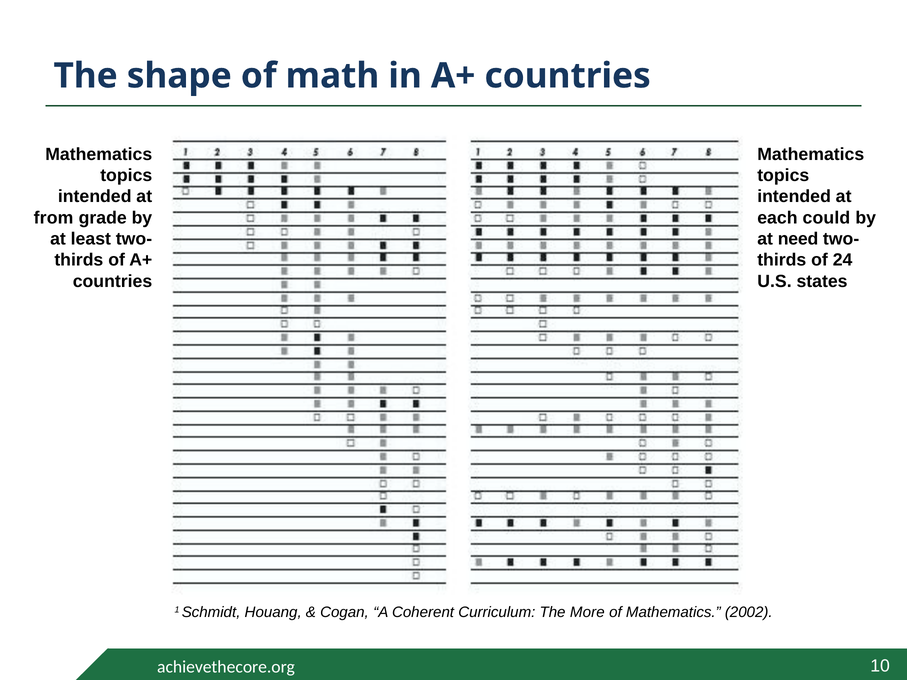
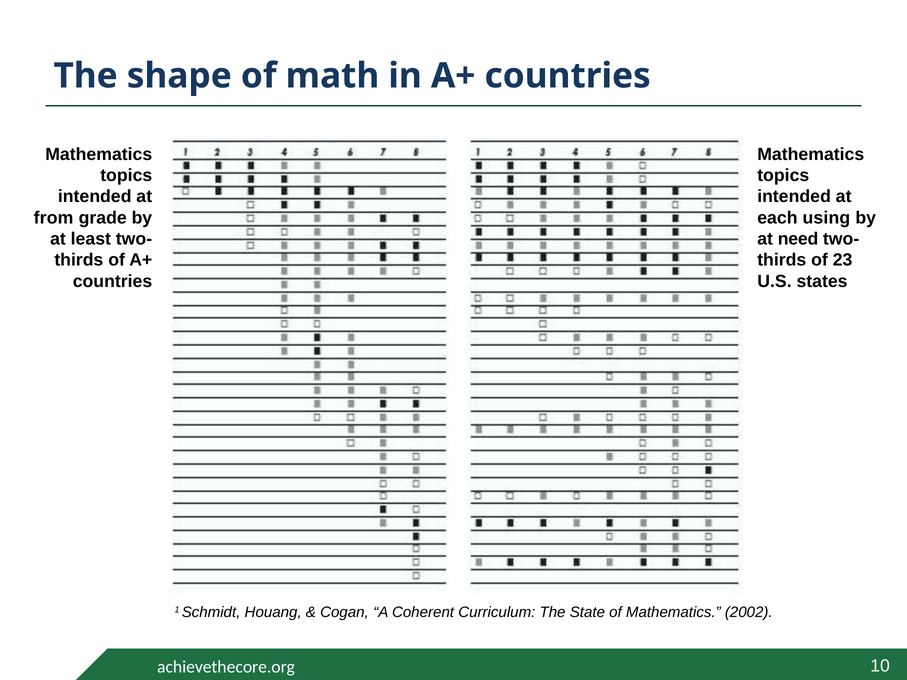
could: could -> using (826, 218)
24: 24 -> 23 (843, 260)
More: More -> State (587, 613)
